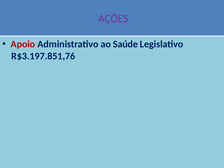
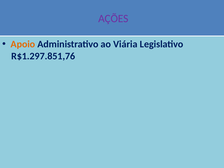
Apoio colour: red -> orange (23, 44)
Saúde: Saúde -> Viária (125, 44)
R$3.197.851,76: R$3.197.851,76 -> R$1.297.851,76 (43, 56)
